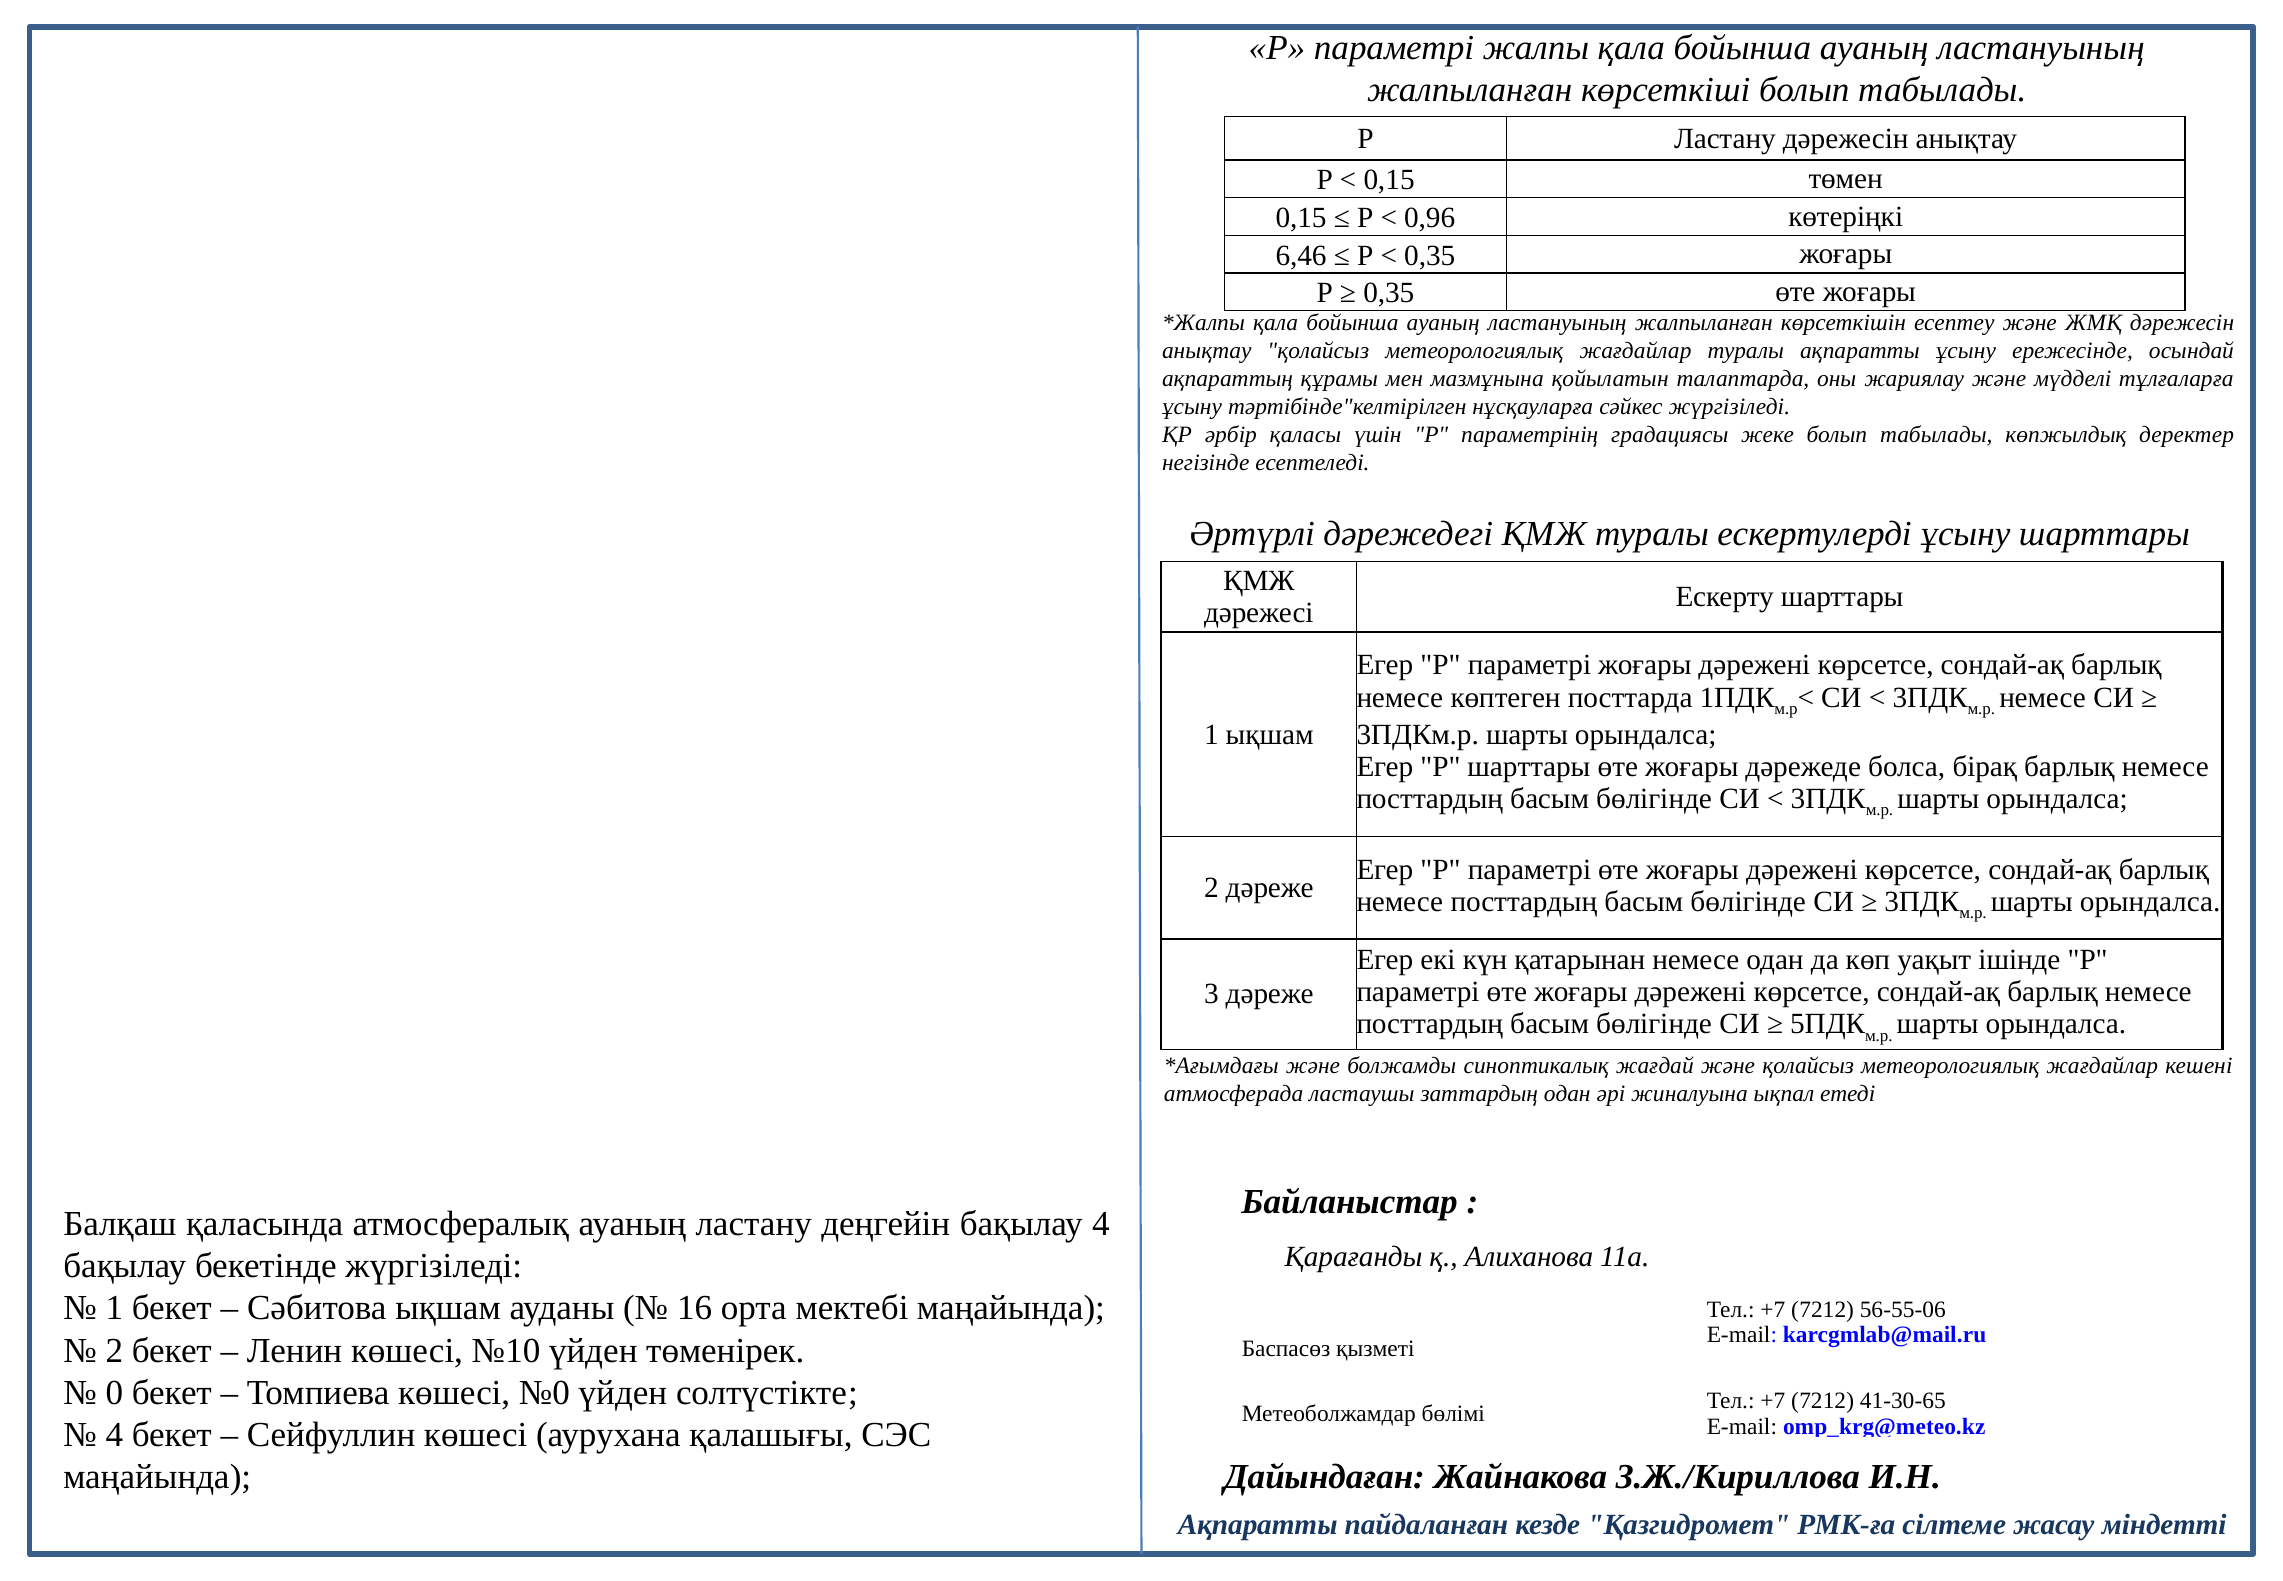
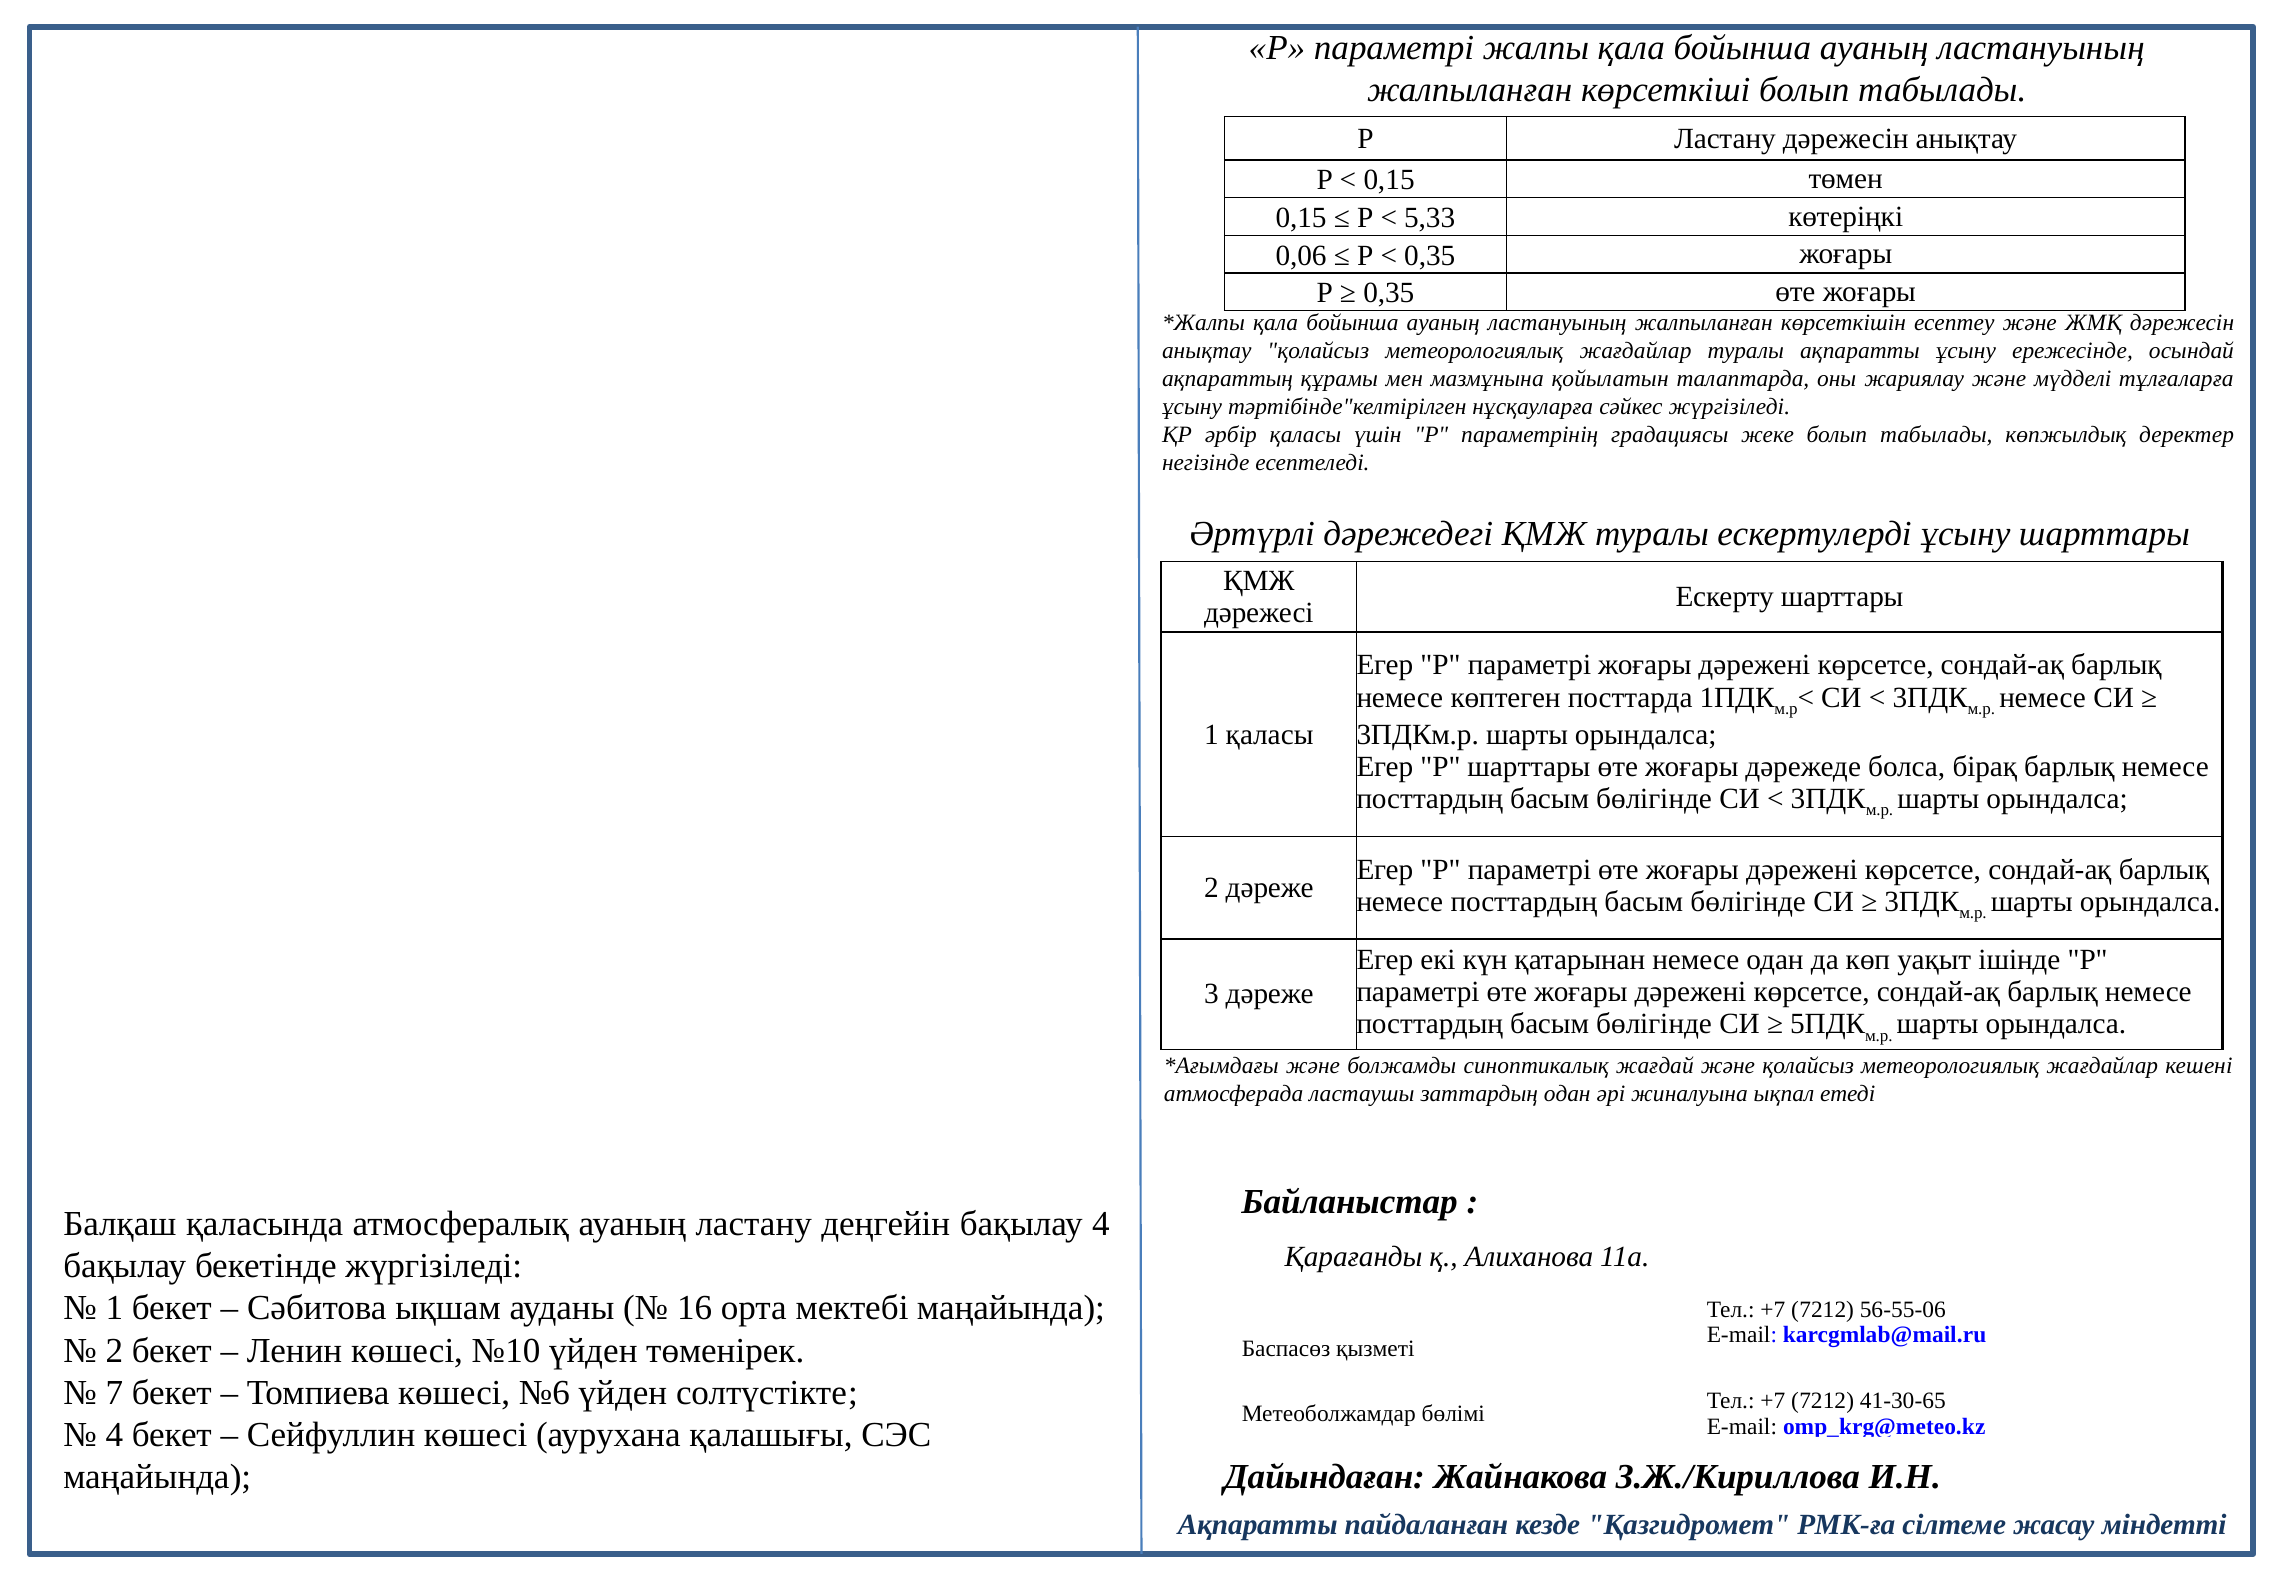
0,96: 0,96 -> 5,33 (1430, 218)
6,46: 6,46 -> 0,06 (1301, 255)
1 ықшам: ықшам -> қаласы (1270, 734)
0: 0 -> 7 (114, 1392)
№0: №0 -> №6 (544, 1392)
